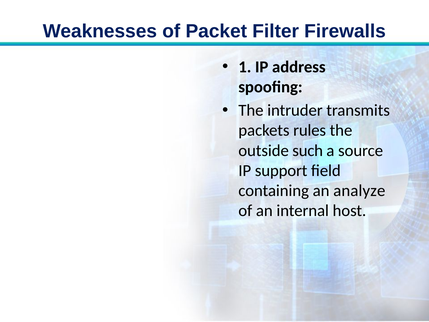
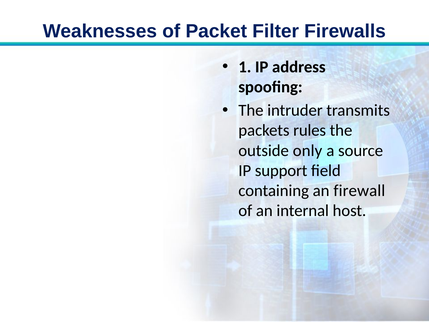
such: such -> only (308, 150)
analyze: analyze -> firewall (359, 190)
